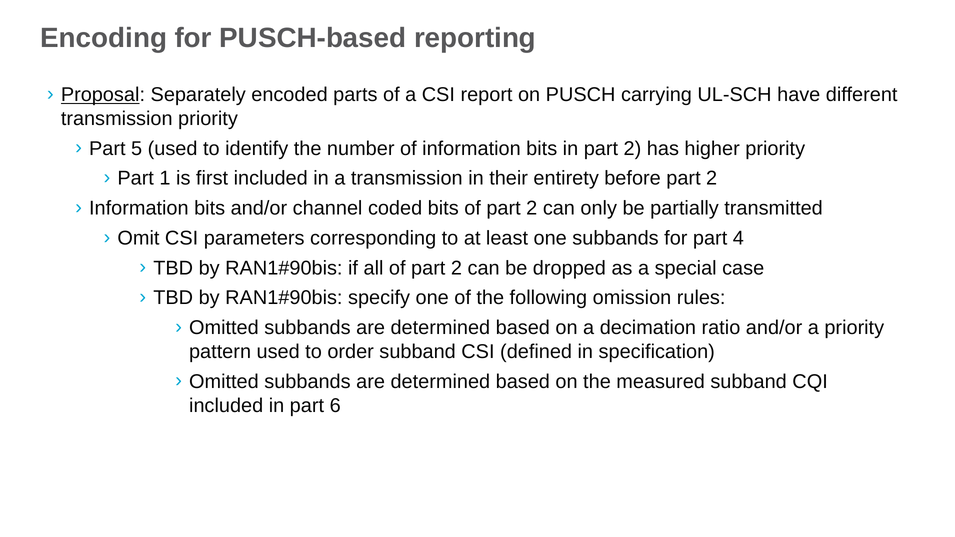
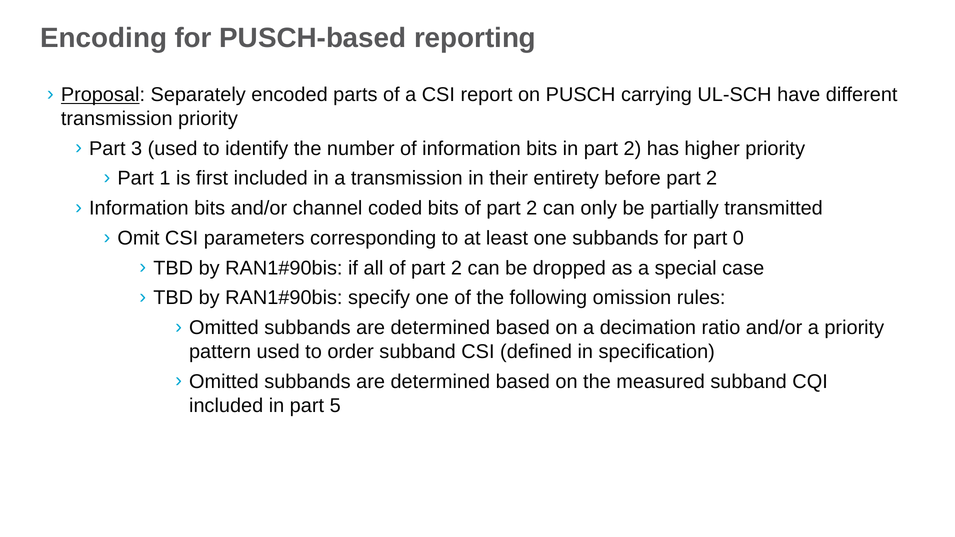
5: 5 -> 3 (137, 149)
4: 4 -> 0 (738, 238)
6: 6 -> 5 (335, 406)
